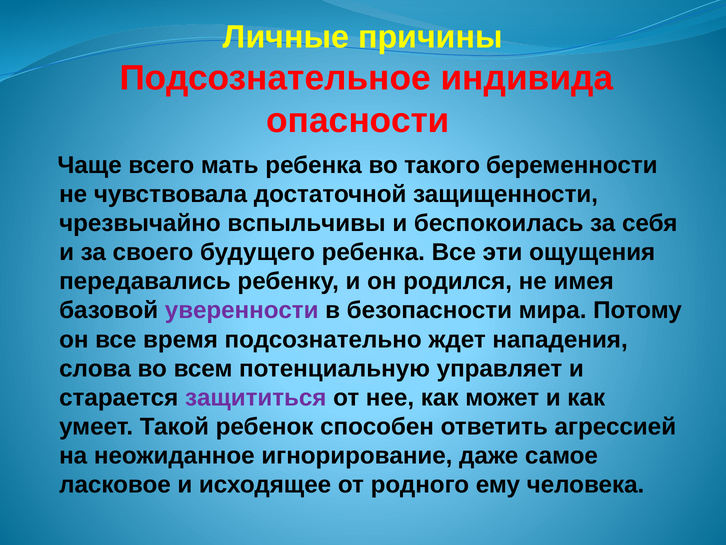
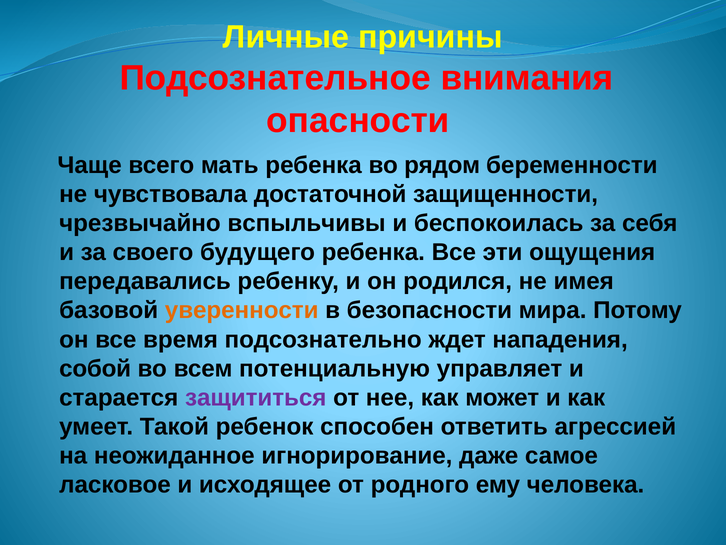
индивида: индивида -> внимания (527, 78)
такого: такого -> рядом (442, 165)
уверенности colour: purple -> orange (242, 310)
слова: слова -> собой (95, 368)
